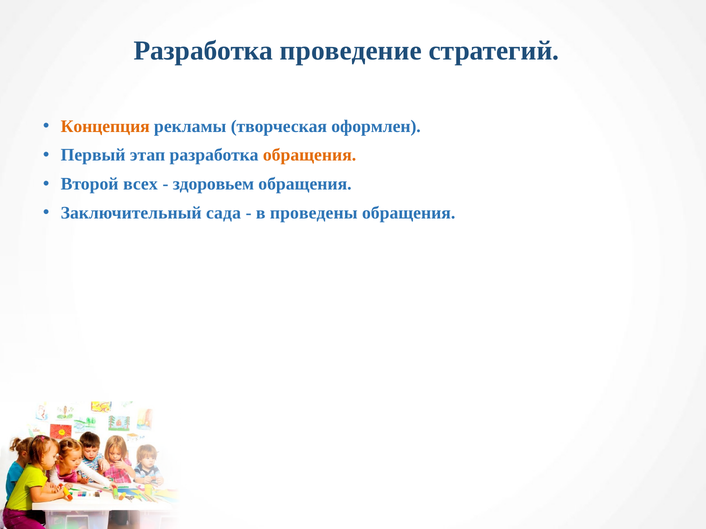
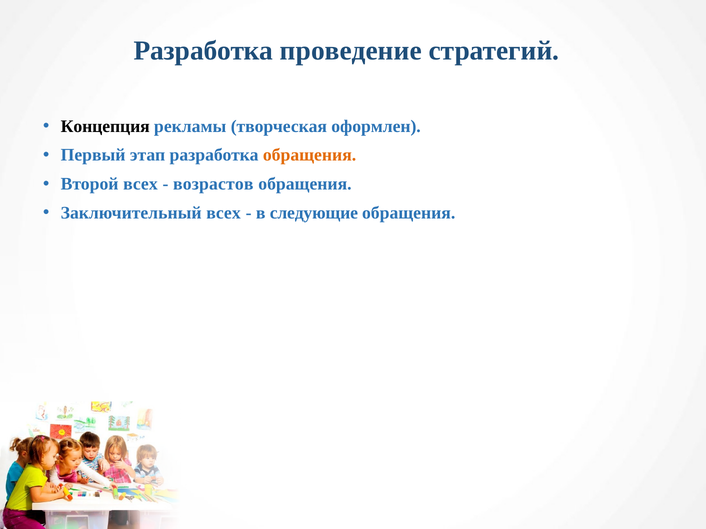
Концепция colour: orange -> black (105, 126)
здоровьем: здоровьем -> возрастов (213, 184)
Заключительный сада: сада -> всех (224, 213)
проведены: проведены -> следующие (314, 213)
